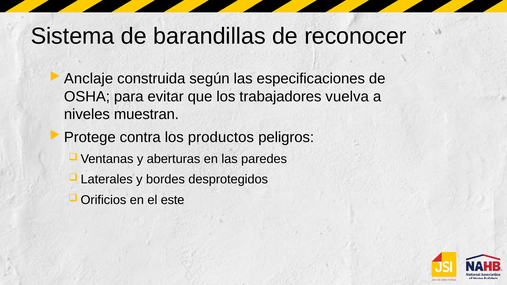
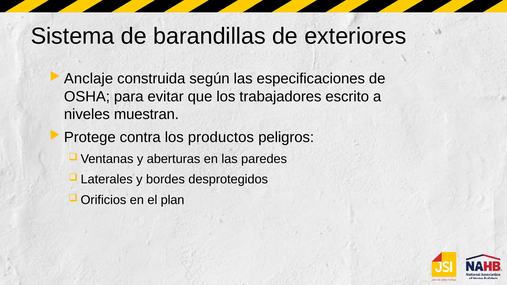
reconocer: reconocer -> exteriores (355, 36)
vuelva: vuelva -> escrito (347, 97)
este: este -> plan (173, 200)
